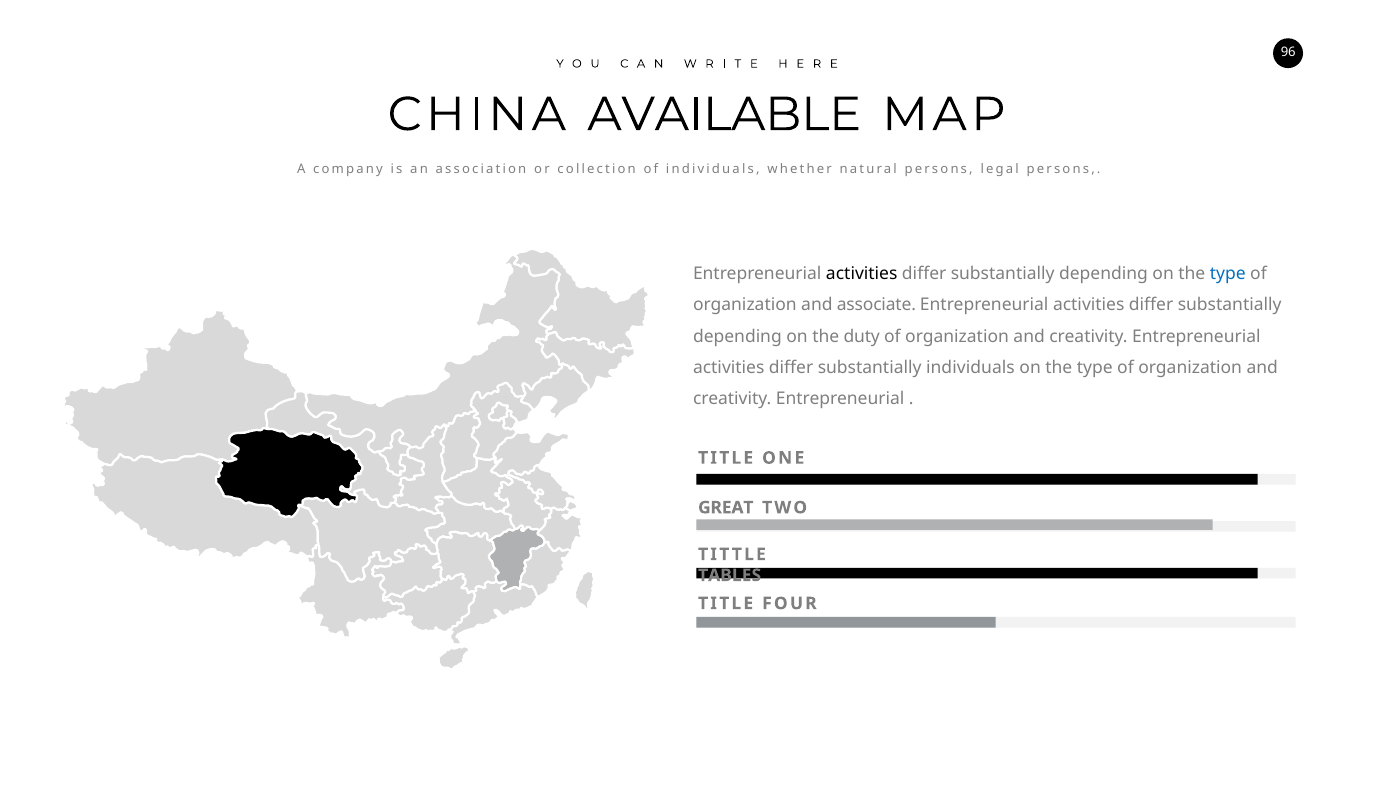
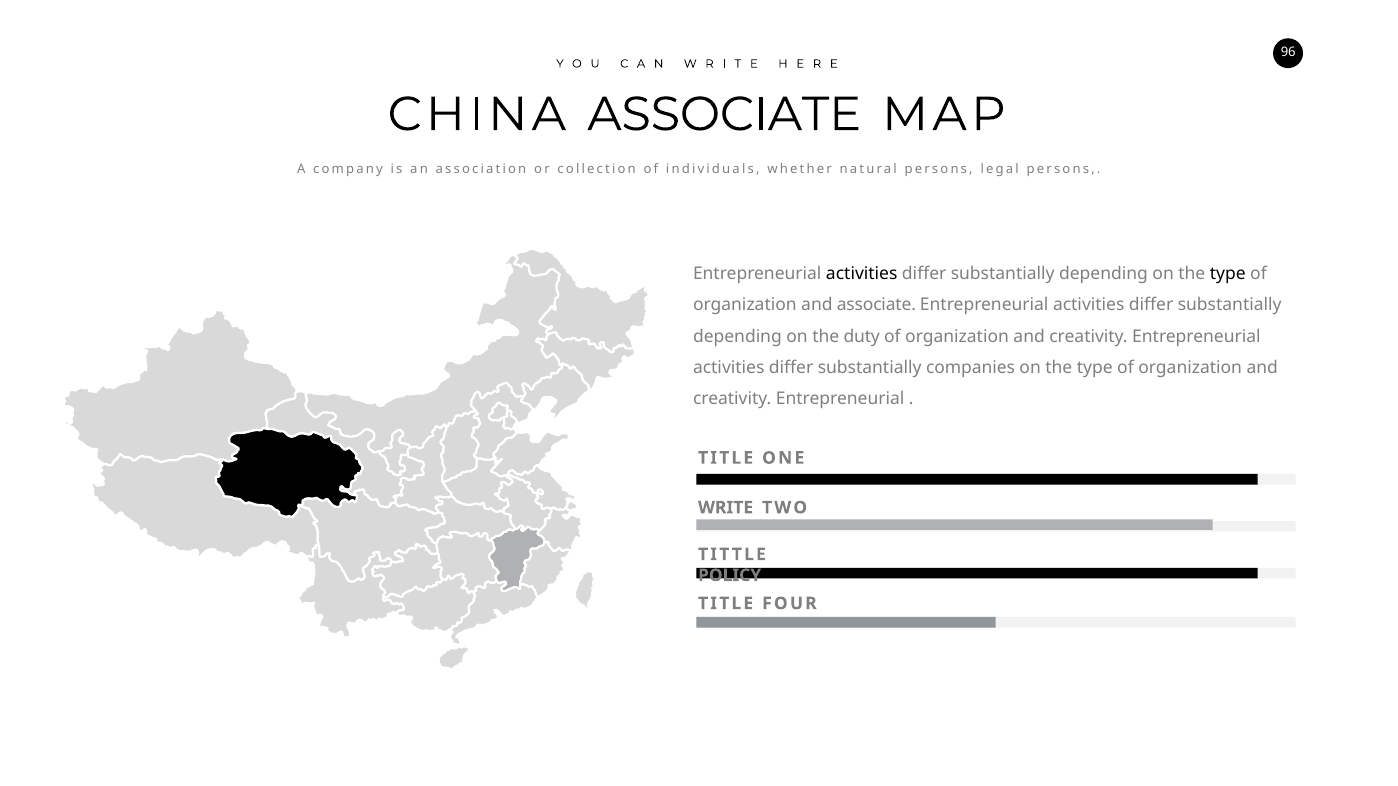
CHINA AVAILABLE: AVAILABLE -> ASSOCIATE (724, 114)
type colour: blue -> black (1228, 274)
substantially individuals: individuals -> companies (970, 368)
GREAT: GREAT -> WRITE (726, 508)
TABLES: TABLES -> POLICY (730, 576)
